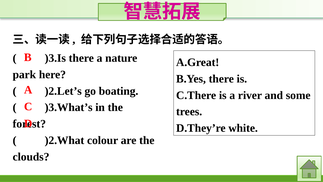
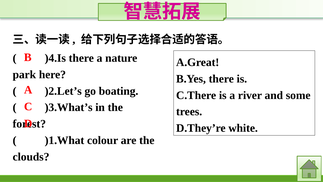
)3.Is: )3.Is -> )4.Is (55, 58)
)2.What: )2.What -> )1.What (64, 140)
